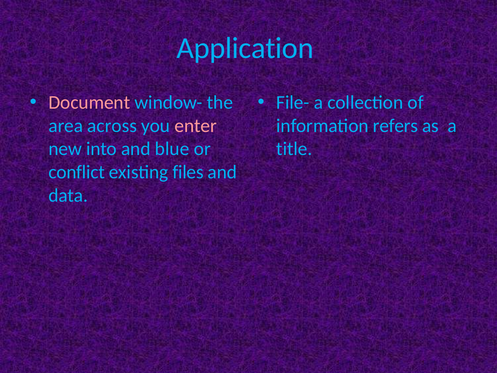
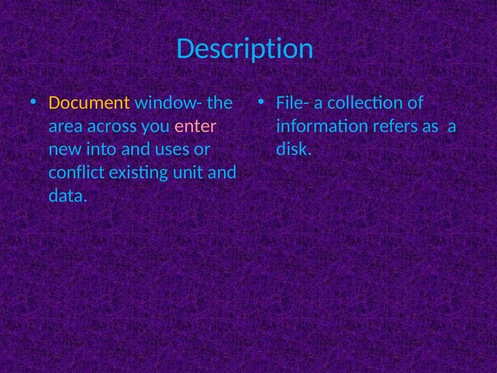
Application: Application -> Description (245, 48)
Document colour: pink -> yellow (89, 102)
blue: blue -> uses (172, 149)
title: title -> disk (294, 149)
files: files -> unit (188, 172)
